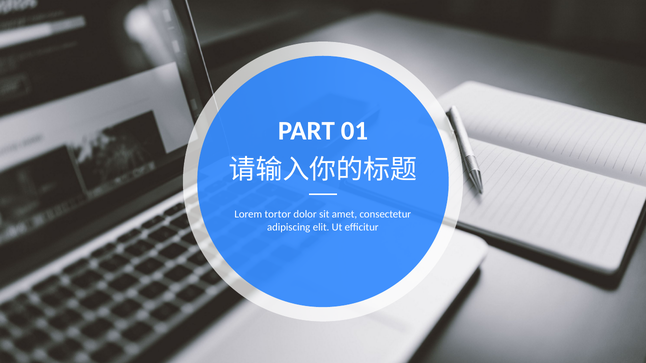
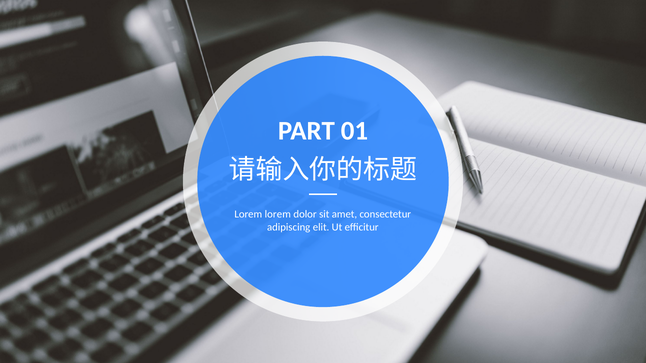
Lorem tortor: tortor -> lorem (278, 215)
